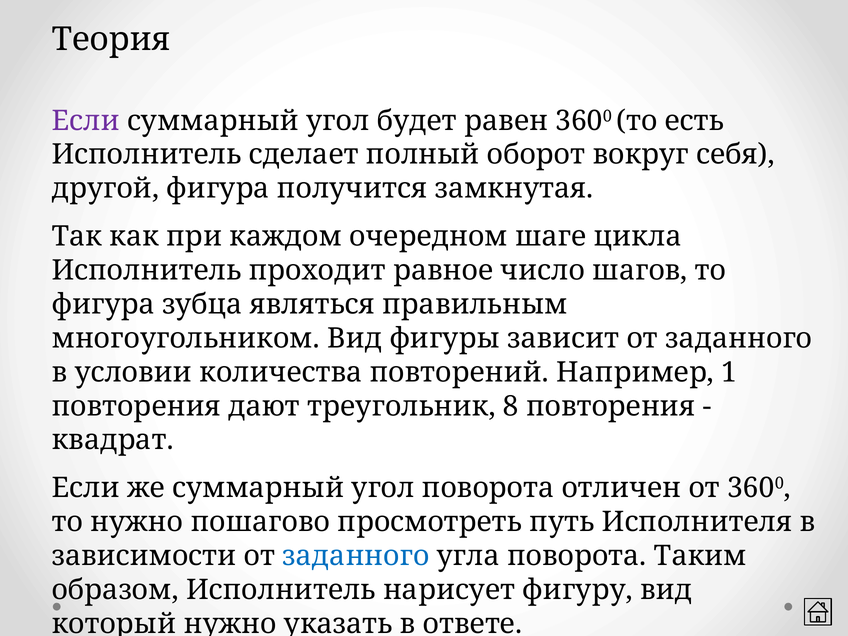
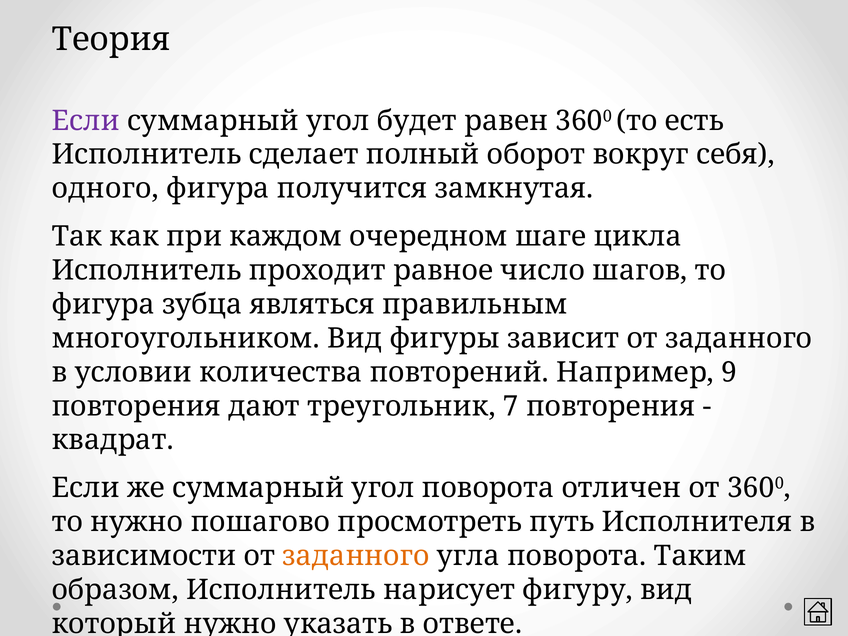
другой: другой -> одного (105, 189)
1: 1 -> 9 (729, 372)
8: 8 -> 7 (511, 406)
заданного colour: blue -> orange (356, 556)
